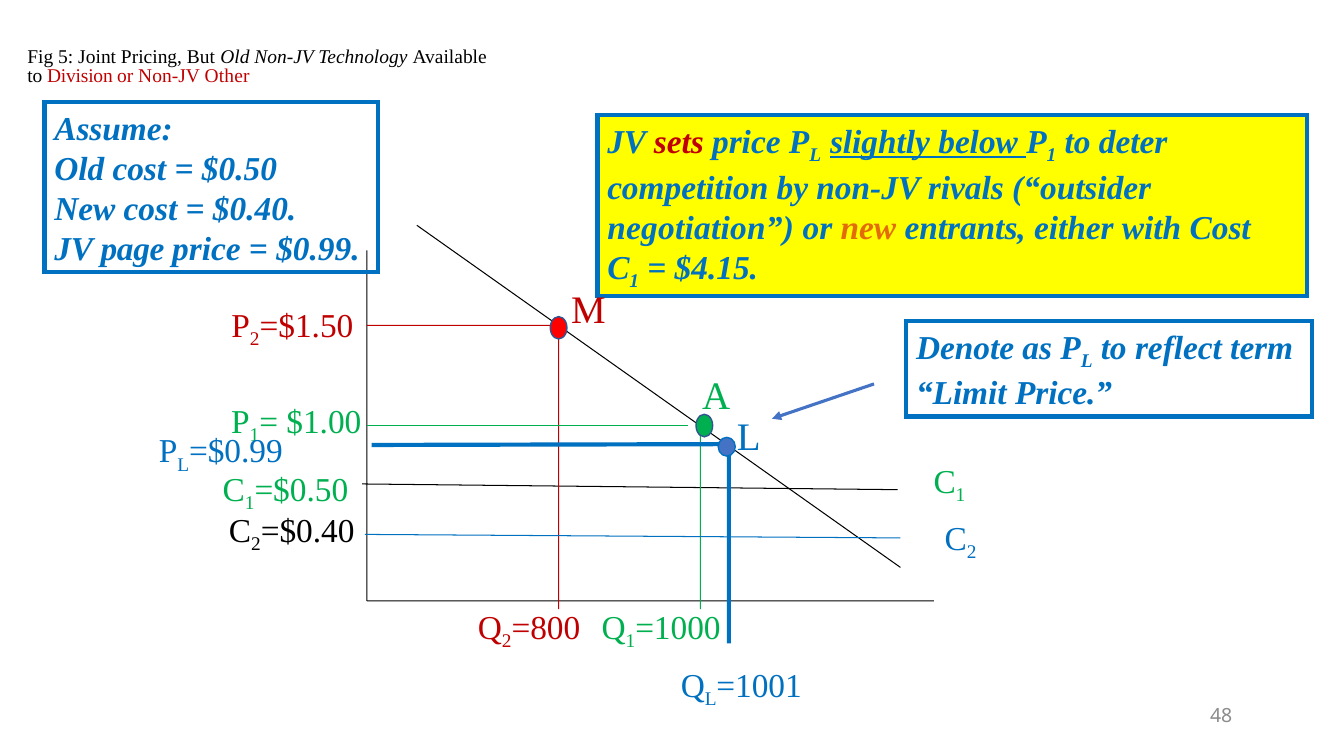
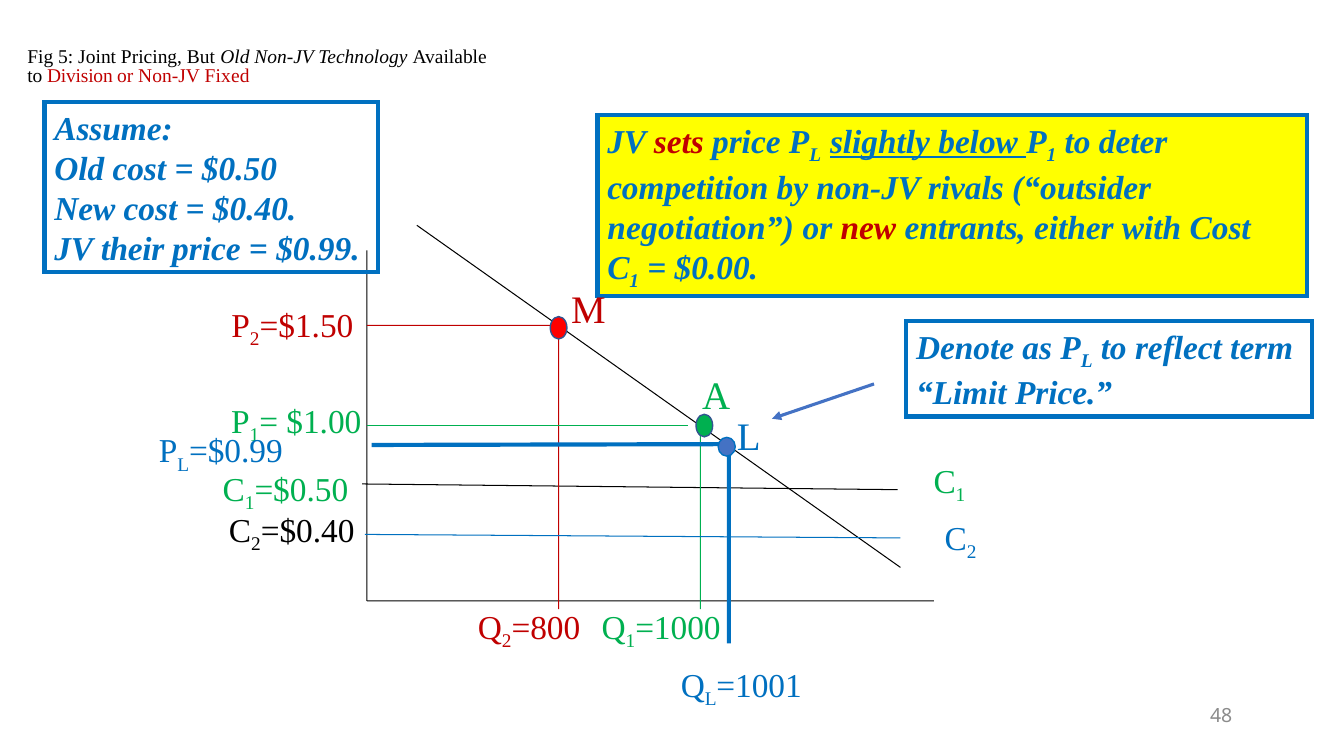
Other: Other -> Fixed (227, 76)
new colour: orange -> red (868, 228)
page: page -> their (133, 249)
$4.15: $4.15 -> $0.00 (716, 268)
